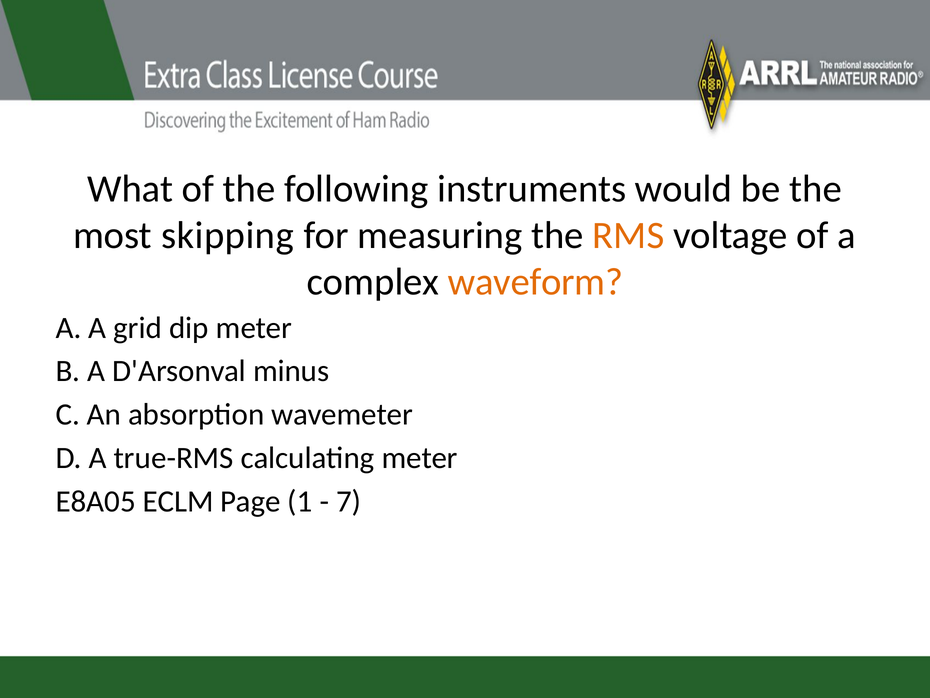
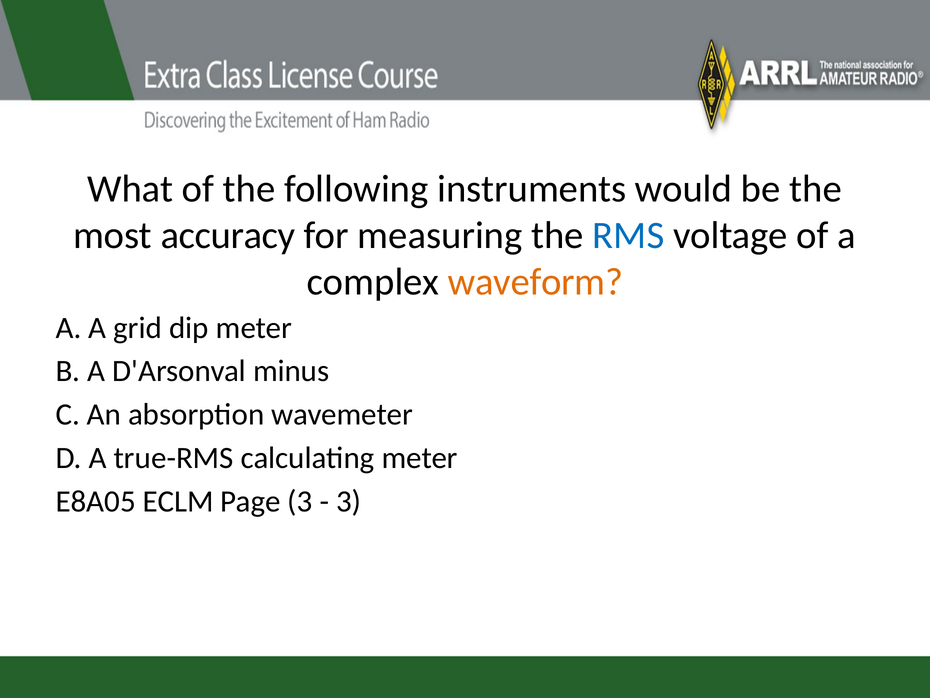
skipping: skipping -> accuracy (228, 235)
RMS colour: orange -> blue (628, 235)
Page 1: 1 -> 3 (300, 501)
7: 7 -> 3 (349, 501)
